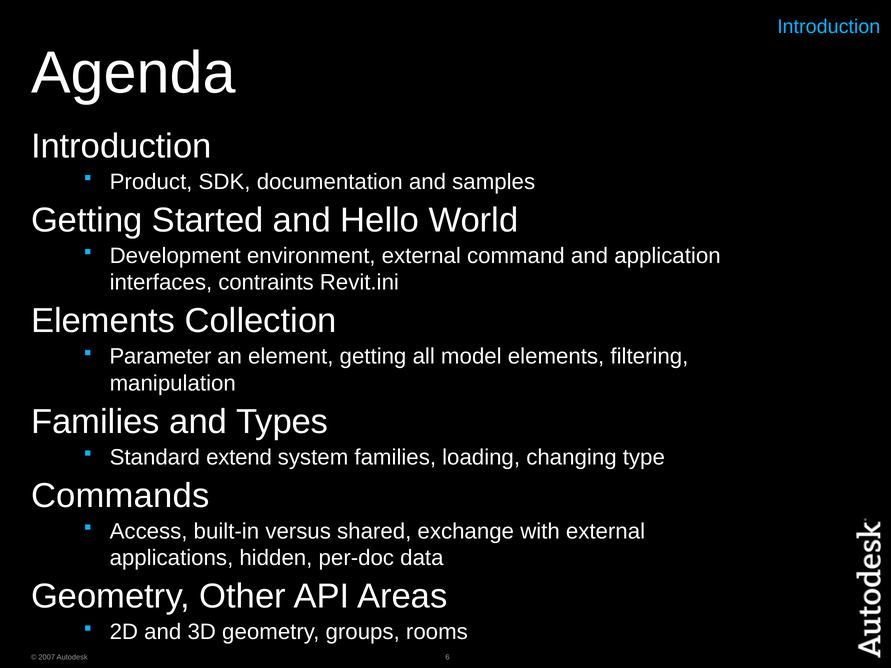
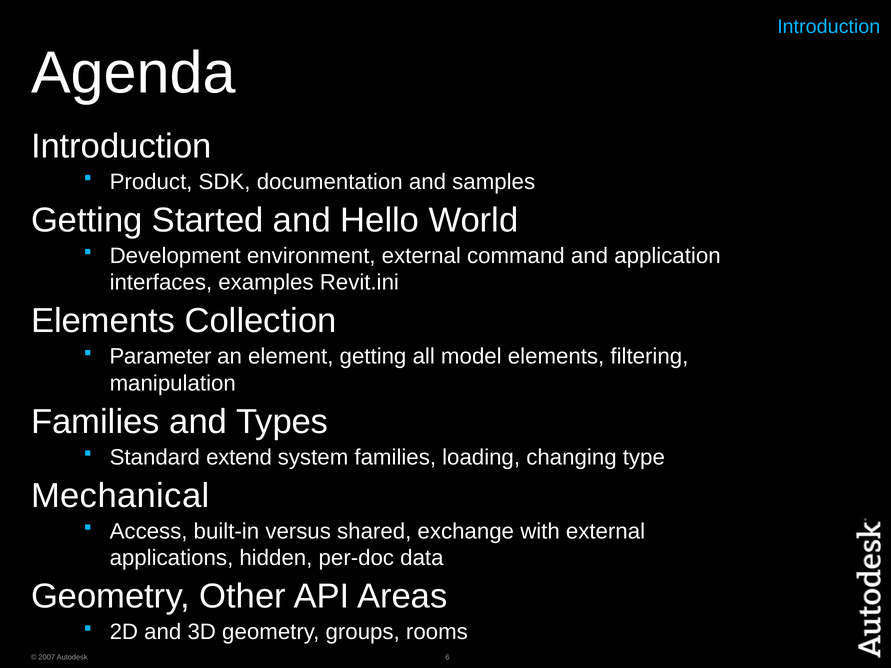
contraints: contraints -> examples (266, 283)
Commands: Commands -> Mechanical (120, 496)
